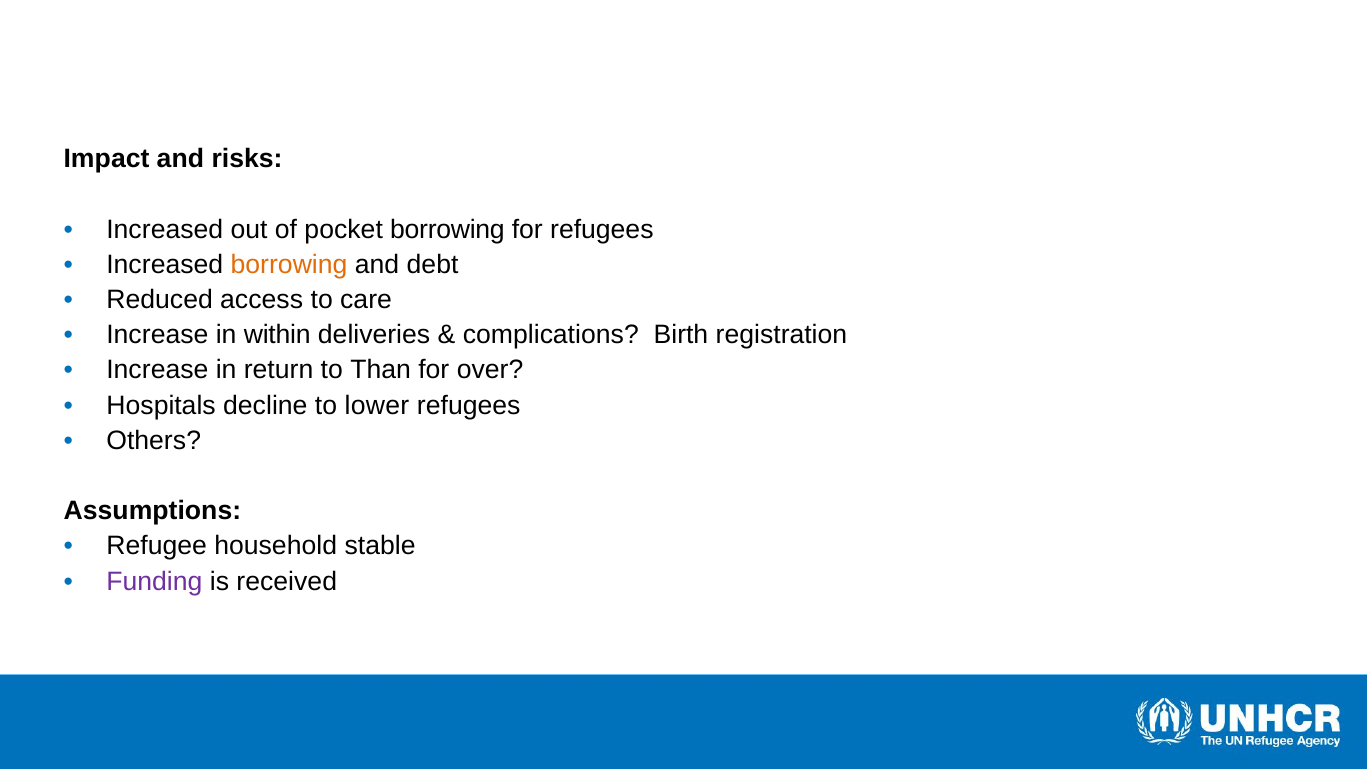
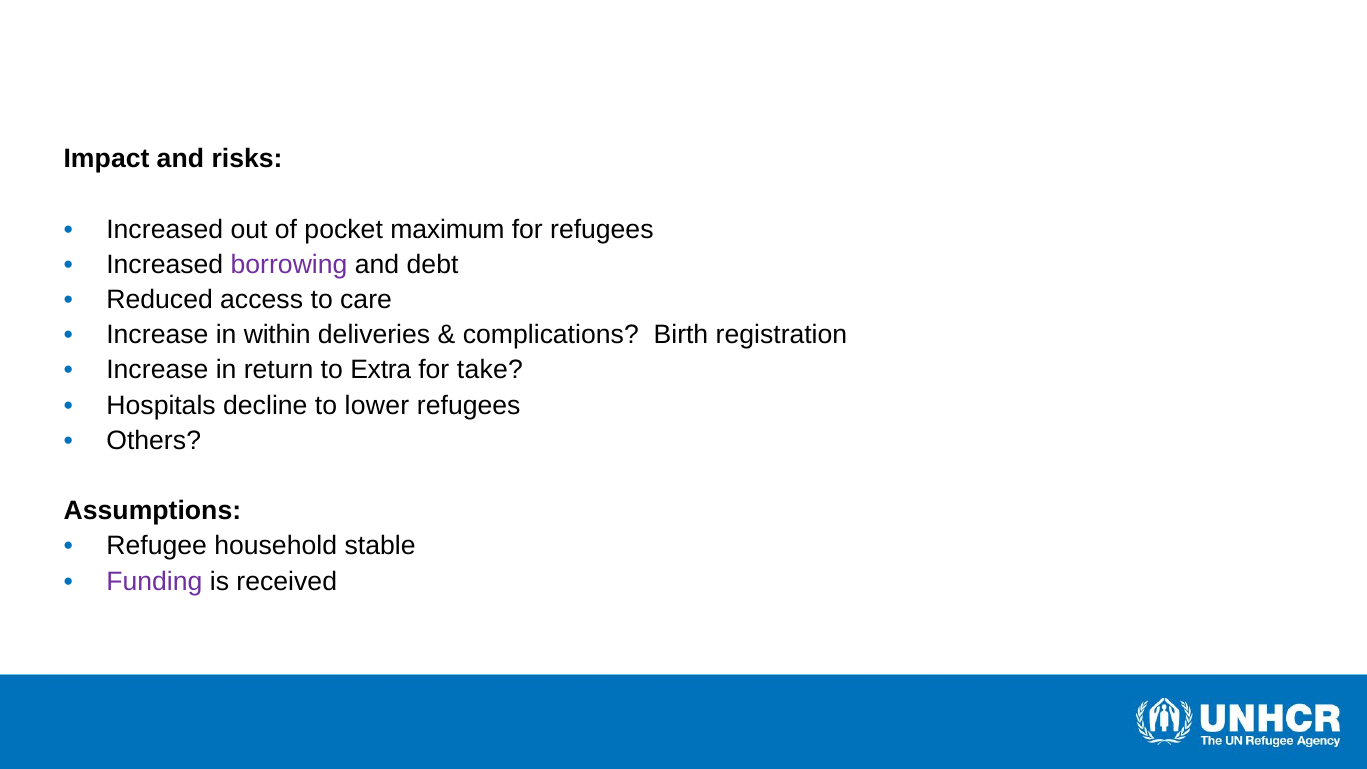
pocket borrowing: borrowing -> maximum (447, 229)
borrowing colour: orange -> purple (289, 265)
Than: Than -> Extra (381, 370)
over: over -> take (490, 370)
